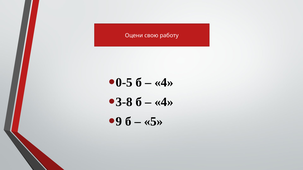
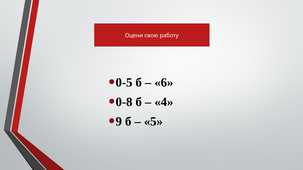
4: 4 -> 6 (164, 83)
3-8: 3-8 -> 0-8 (124, 102)
